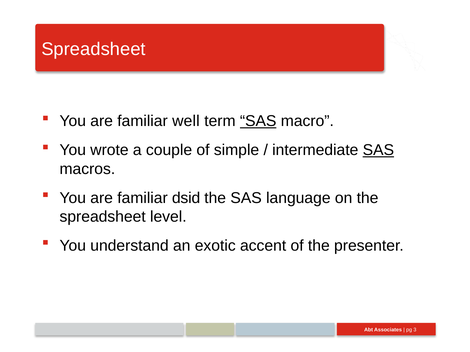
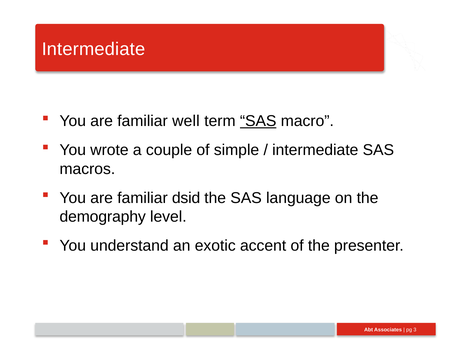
Spreadsheet: Spreadsheet -> Intermediate (93, 49)
SAS underline: present -> none (378, 150)
spreadsheet: spreadsheet -> demography (103, 217)
